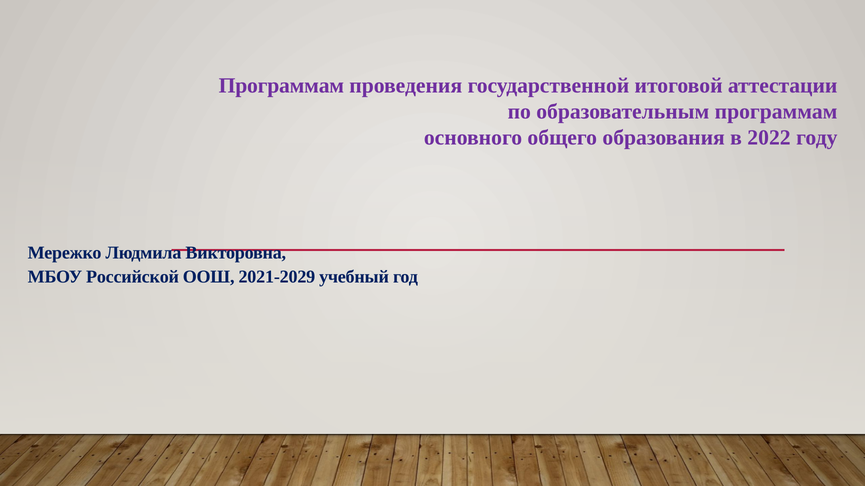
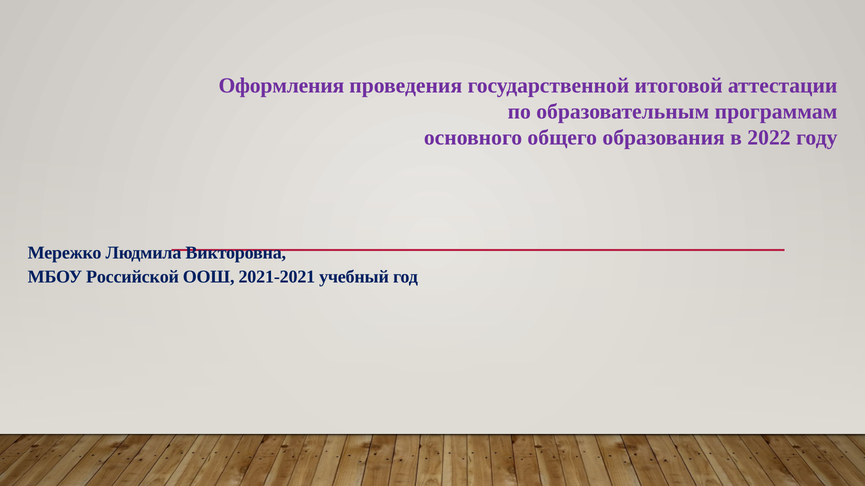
Программам: Программам -> Оформления (281, 86)
2021-2029: 2021-2029 -> 2021-2021 (277, 277)
